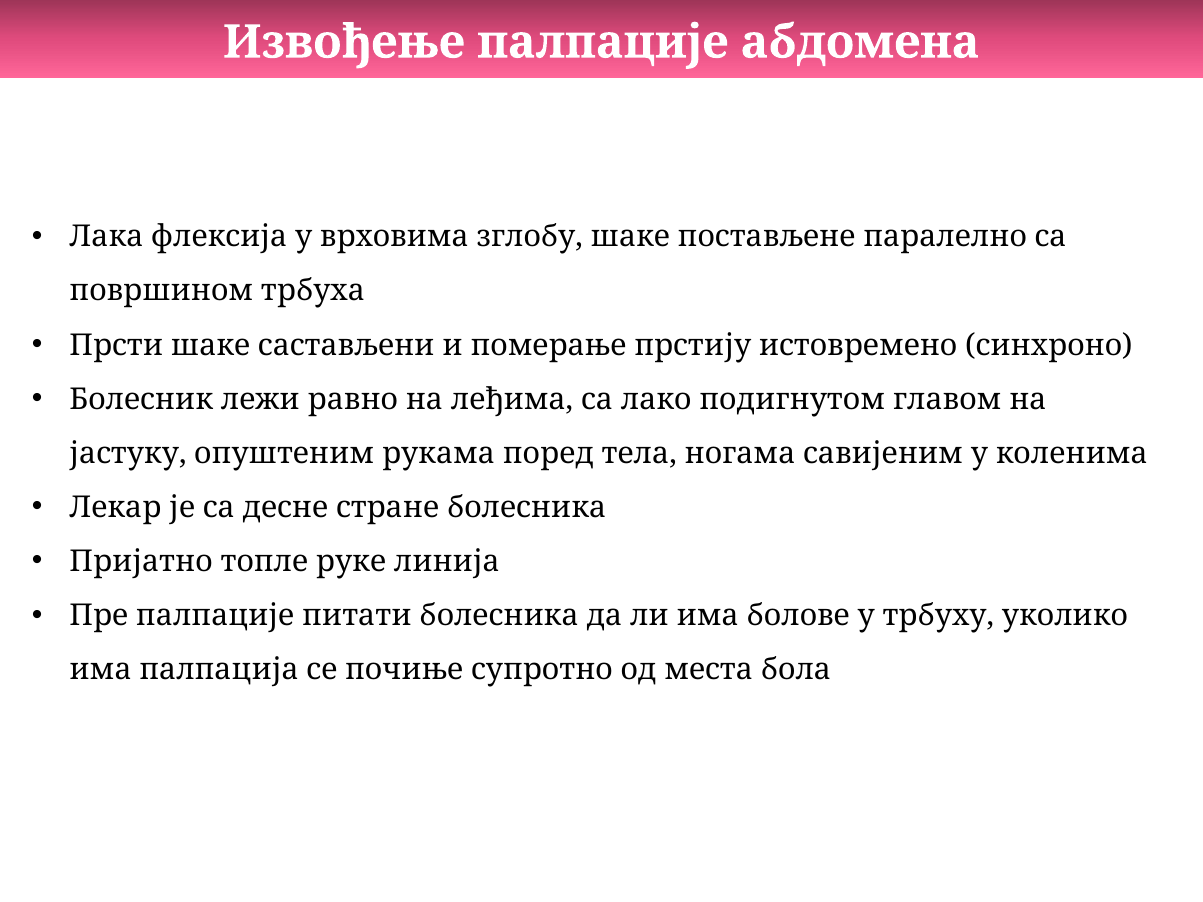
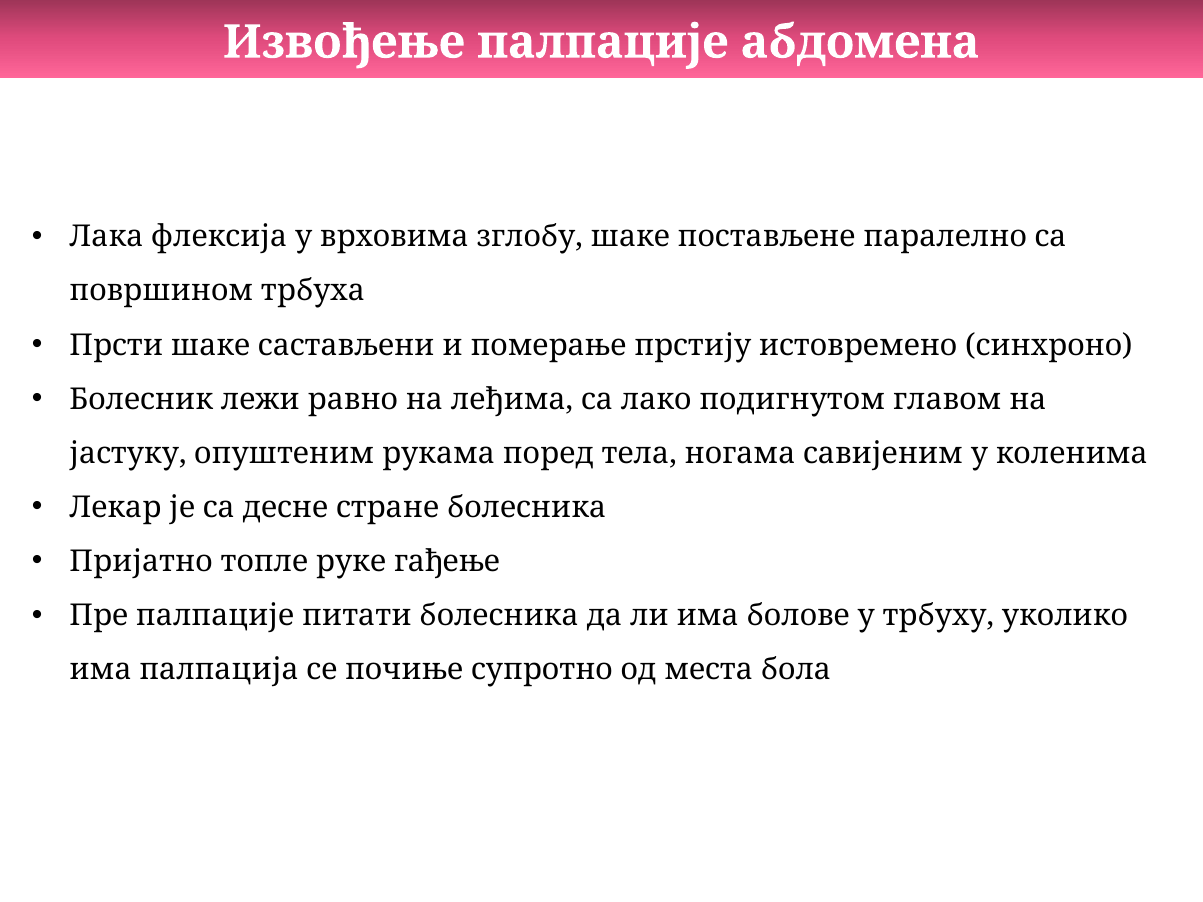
линија: линија -> гађење (447, 562)
